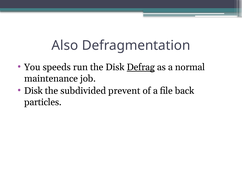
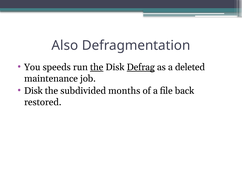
the underline: none -> present (97, 67)
normal: normal -> deleted (190, 67)
prevent: prevent -> months (124, 91)
particles: particles -> restored (43, 102)
